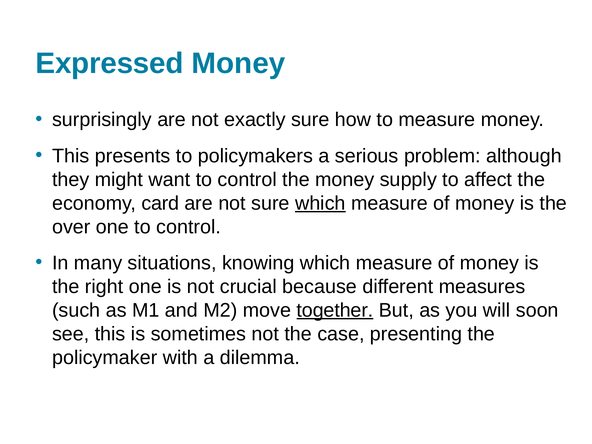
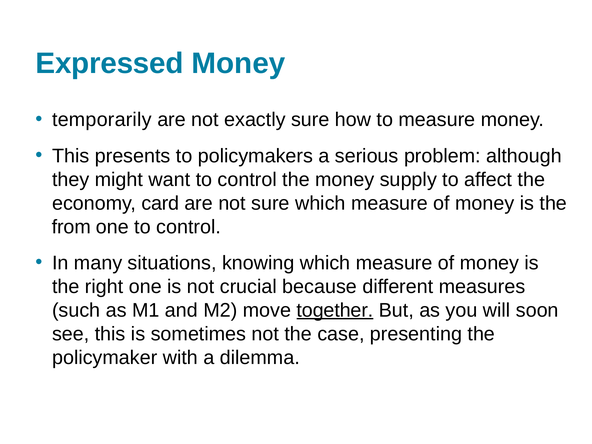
surprisingly: surprisingly -> temporarily (102, 120)
which underline: present -> none (320, 203)
over: over -> from (71, 227)
